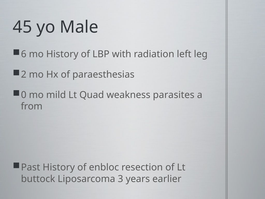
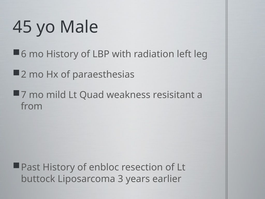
0: 0 -> 7 (24, 95)
parasites: parasites -> resisitant (174, 95)
